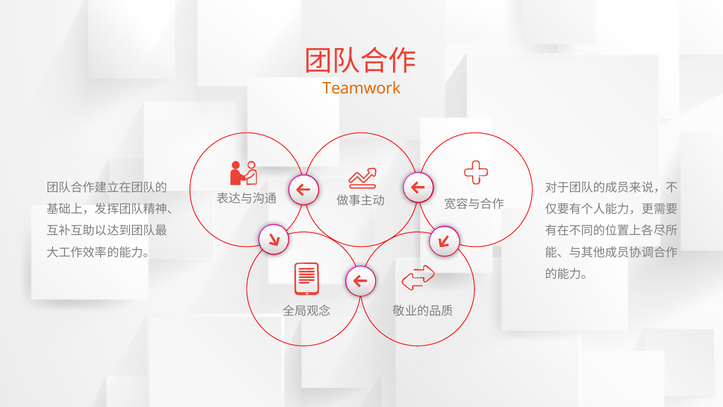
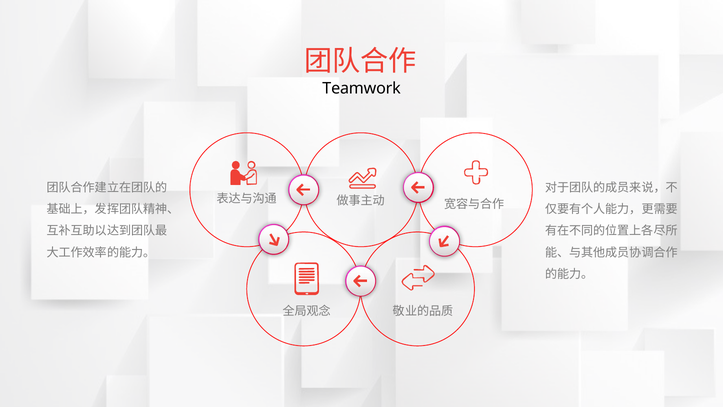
Teamwork colour: orange -> black (362, 88)
